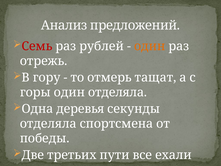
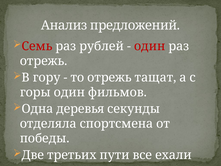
один colour: orange -> red (150, 46)
то отмерь: отмерь -> отрежь (109, 77)
один отделяла: отделяла -> фильмов (117, 92)
